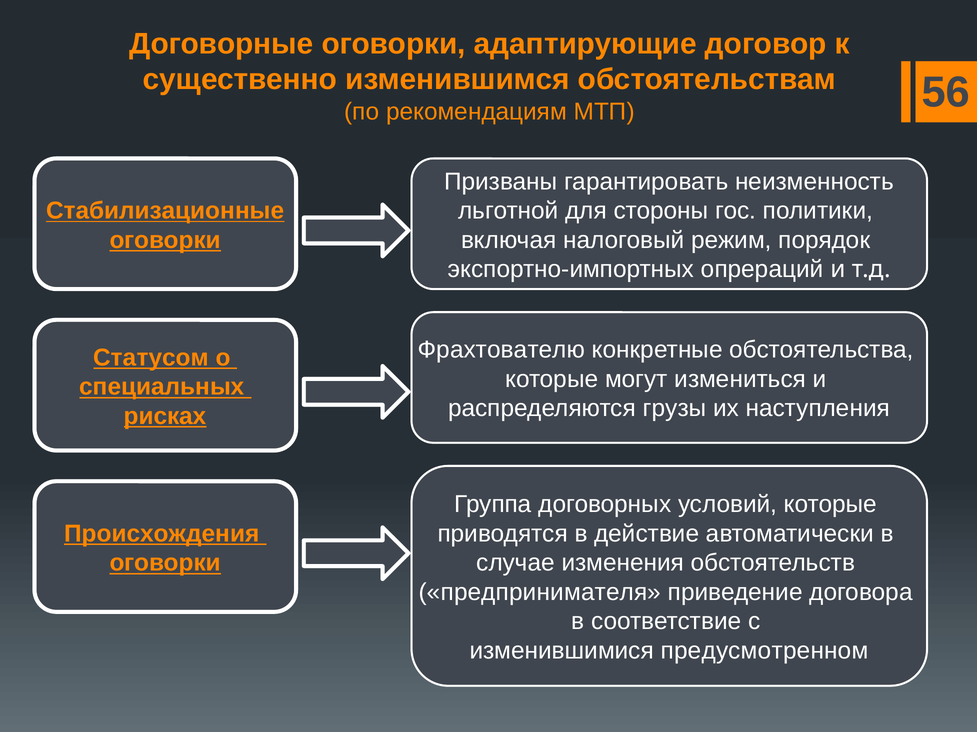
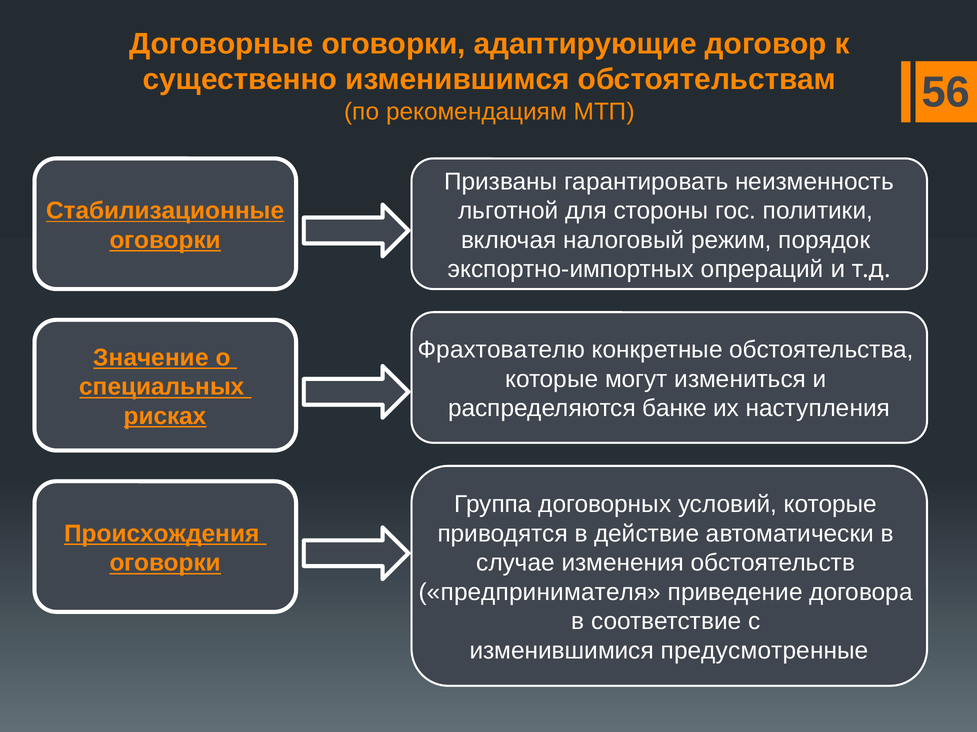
Статусом: Статусом -> Значение (151, 358)
грузы: грузы -> банке (675, 409)
предусмотренном: предусмотренном -> предусмотренные (765, 651)
